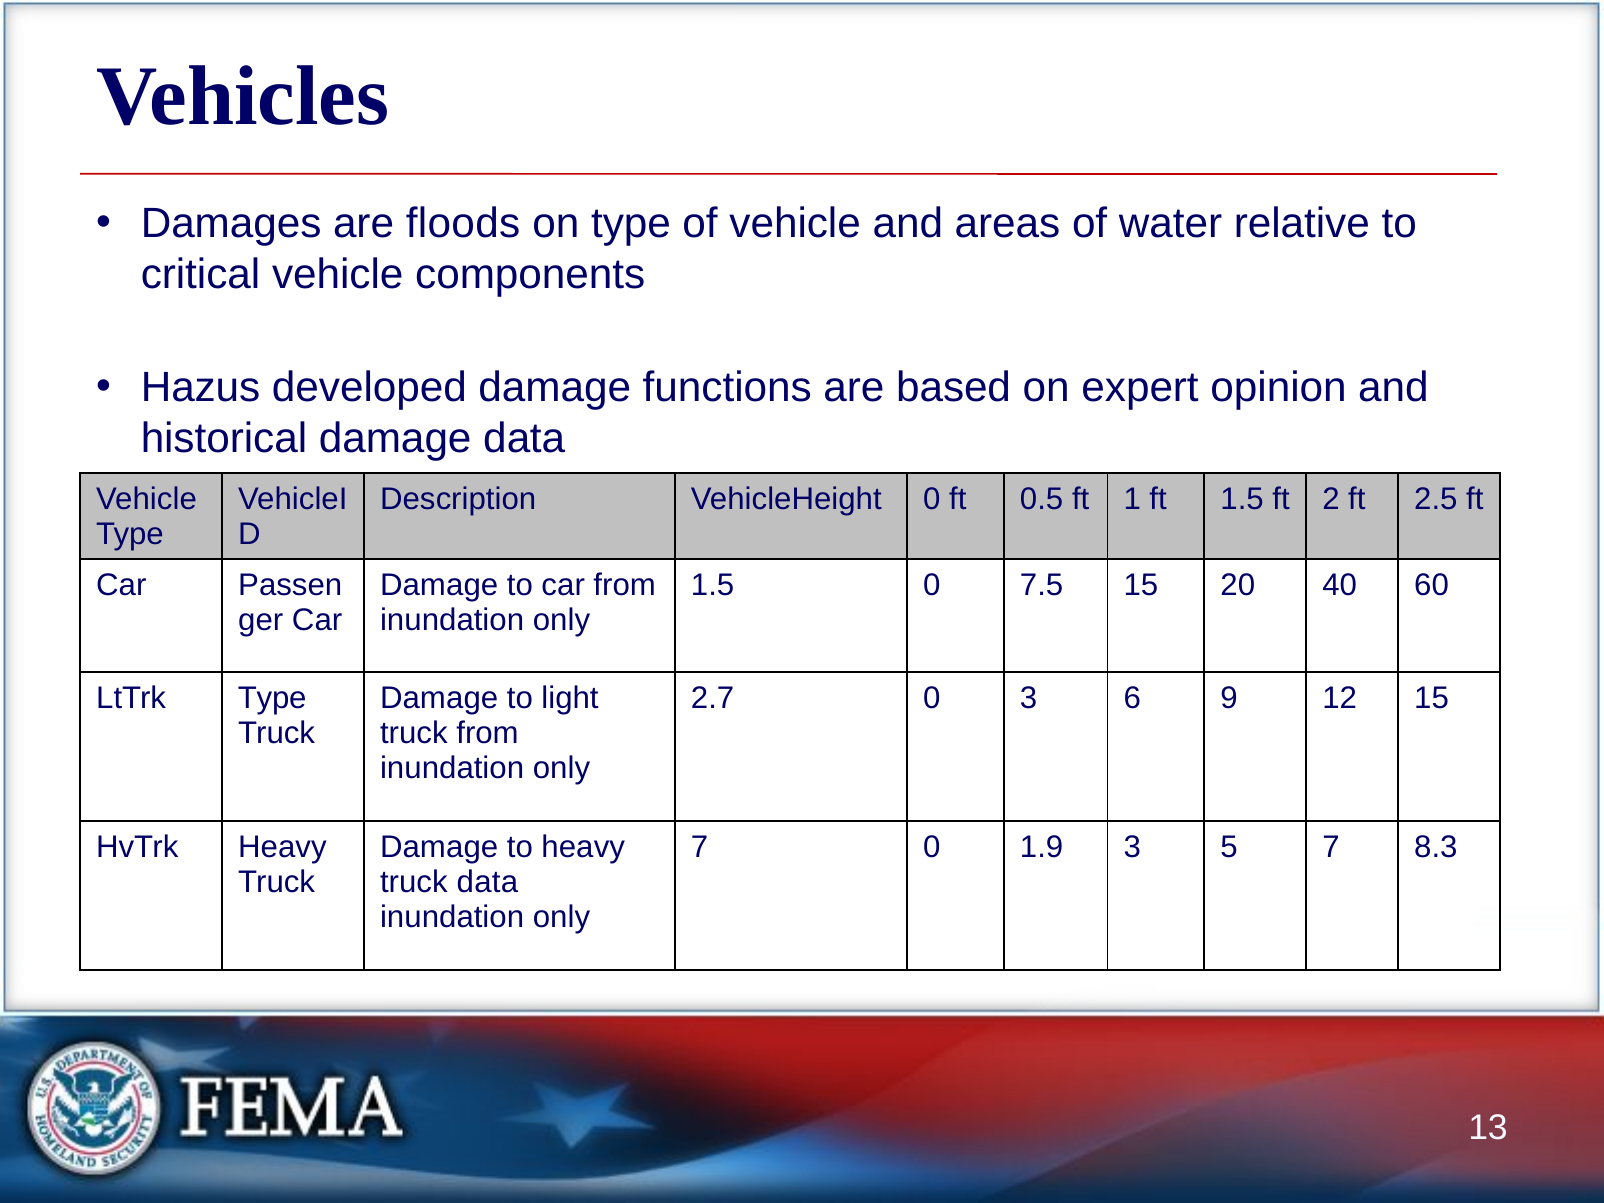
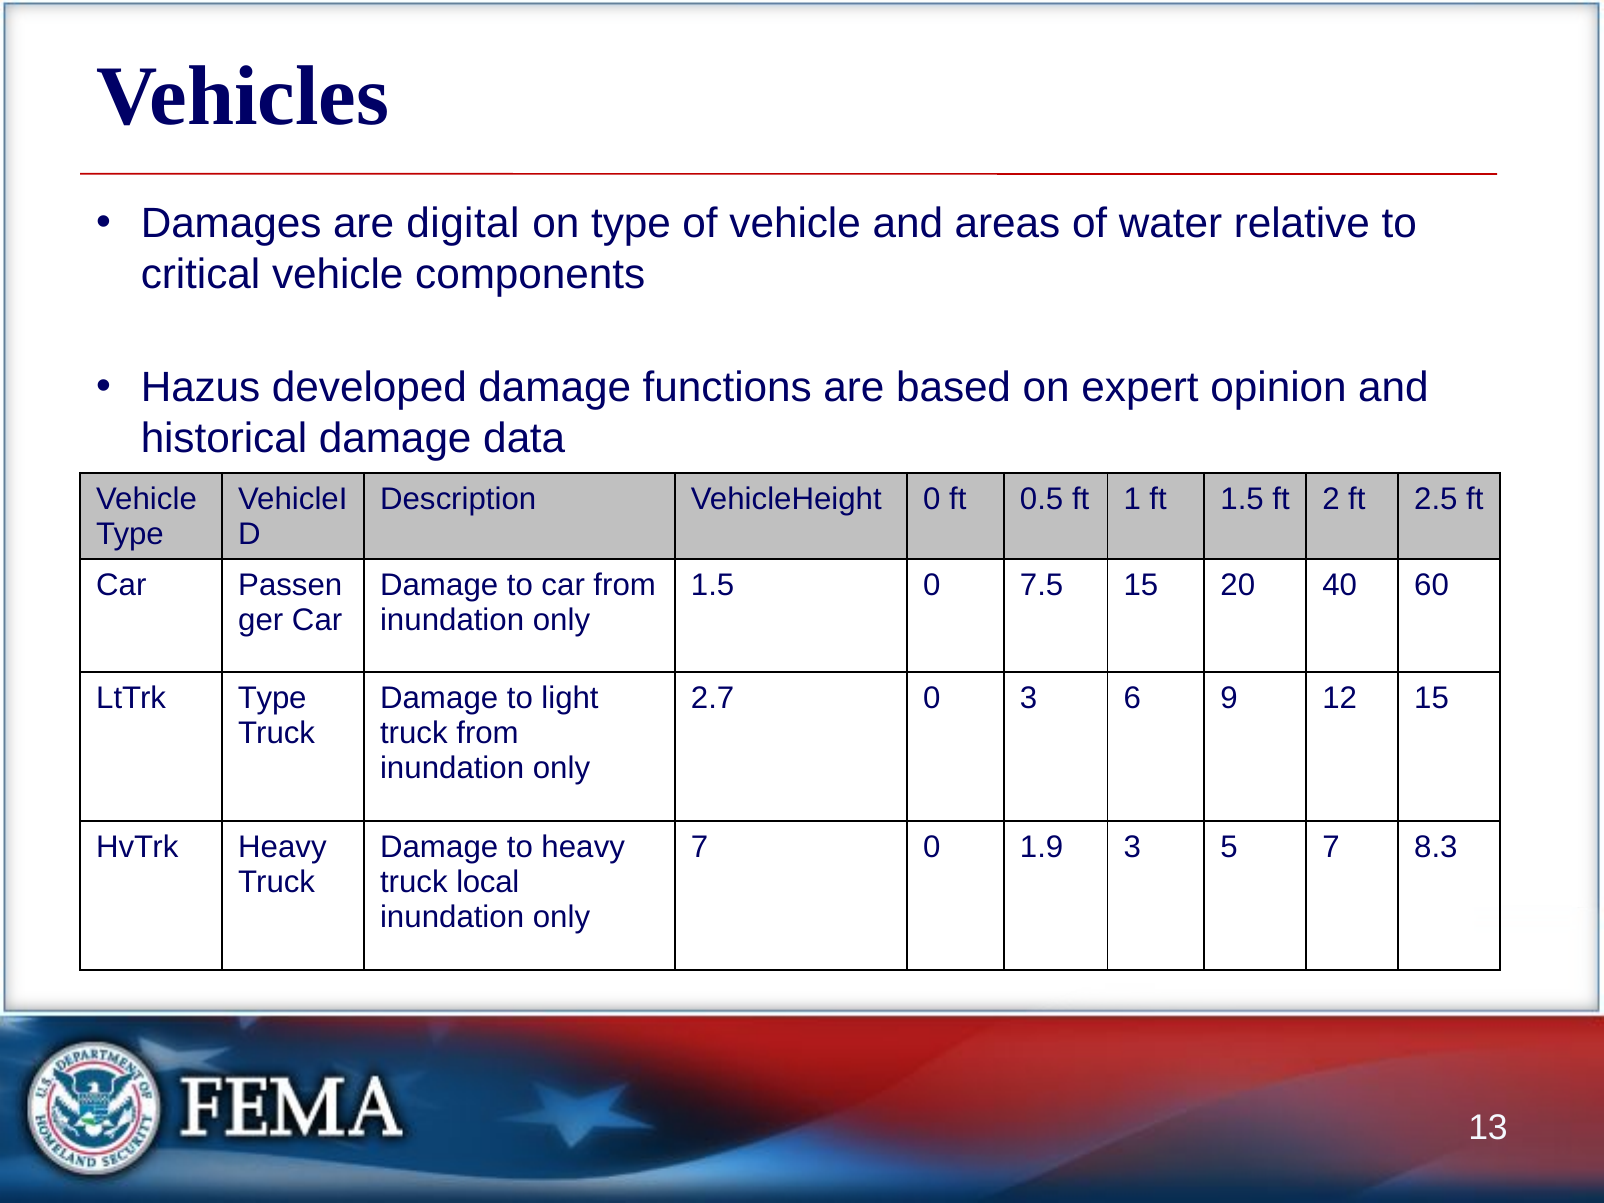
floods: floods -> digital (463, 224)
truck data: data -> local (488, 882)
